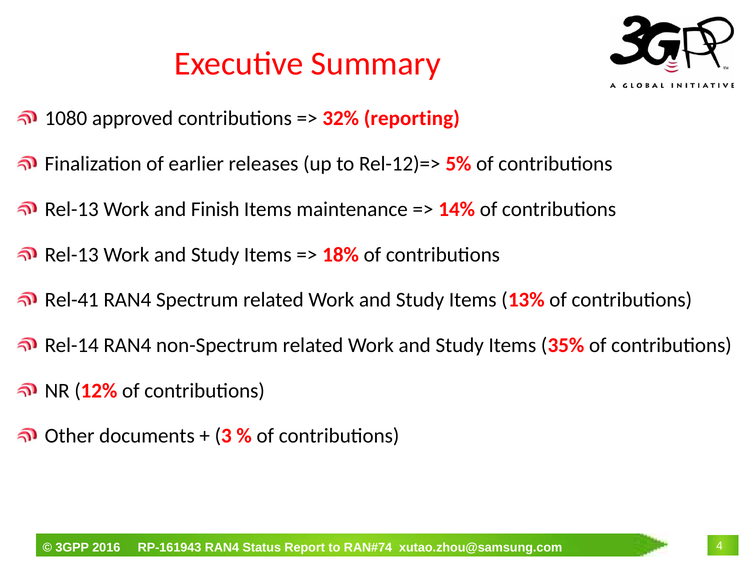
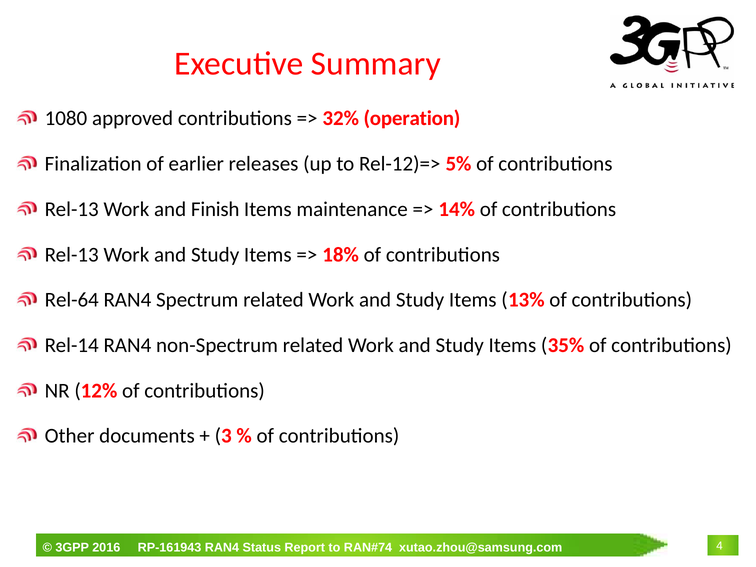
reporting: reporting -> operation (412, 118)
Rel-41: Rel-41 -> Rel-64 (72, 300)
